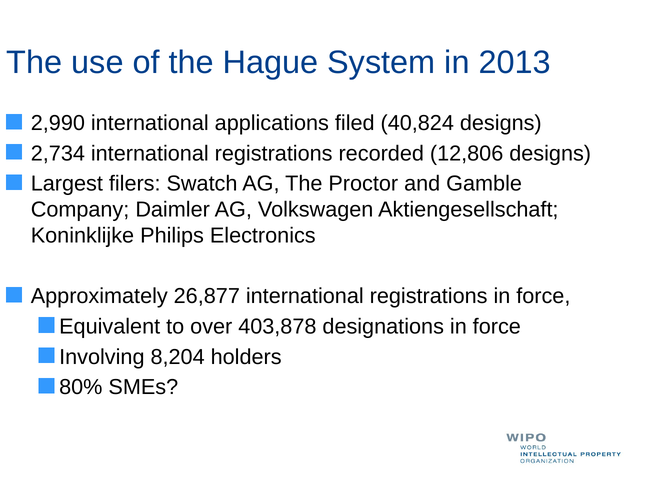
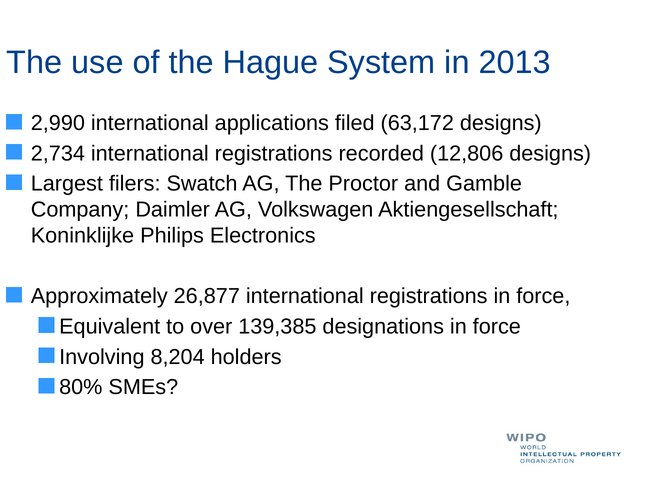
40,824: 40,824 -> 63,172 (417, 123)
403,878: 403,878 -> 139,385 (277, 326)
